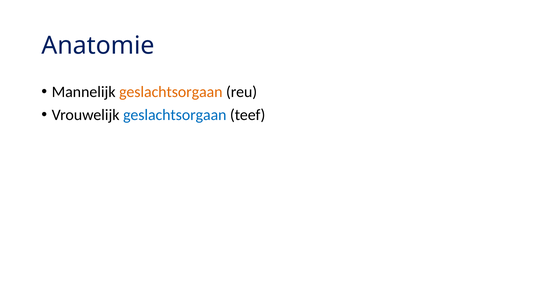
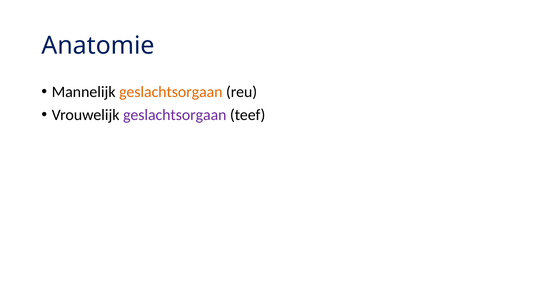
geslachtsorgaan colour: blue -> purple (175, 115)
